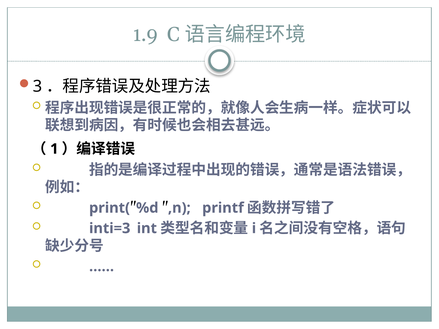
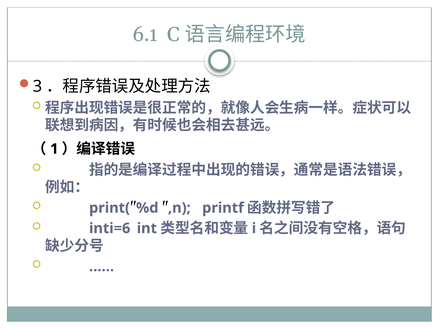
1.9: 1.9 -> 6.1 (145, 35)
inti=3: inti=3 -> inti=6 (110, 228)
